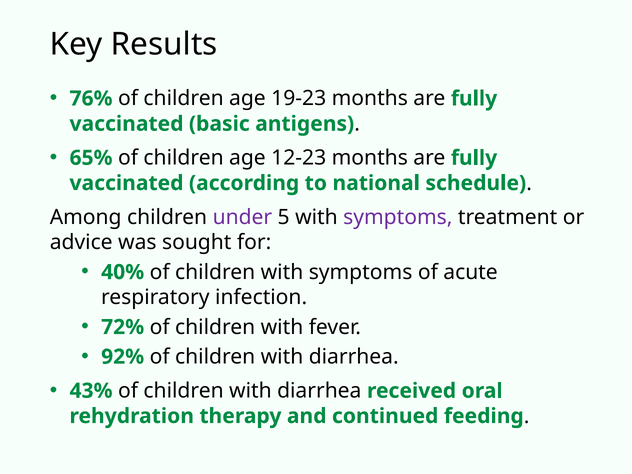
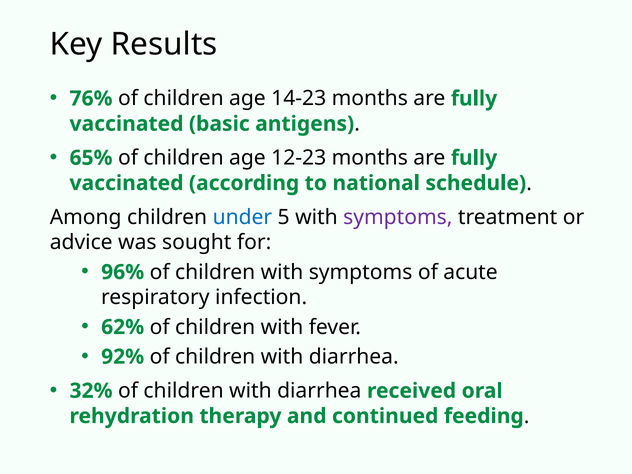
19-23: 19-23 -> 14-23 (299, 99)
under colour: purple -> blue (242, 217)
40%: 40% -> 96% (123, 272)
72%: 72% -> 62% (123, 327)
43%: 43% -> 32% (91, 391)
